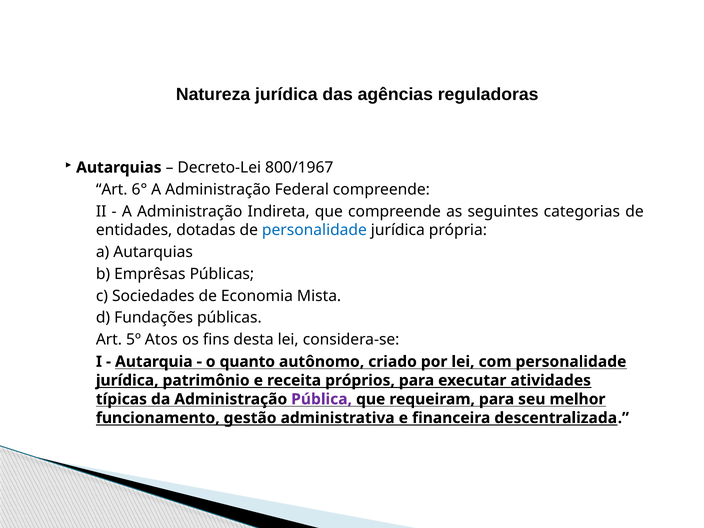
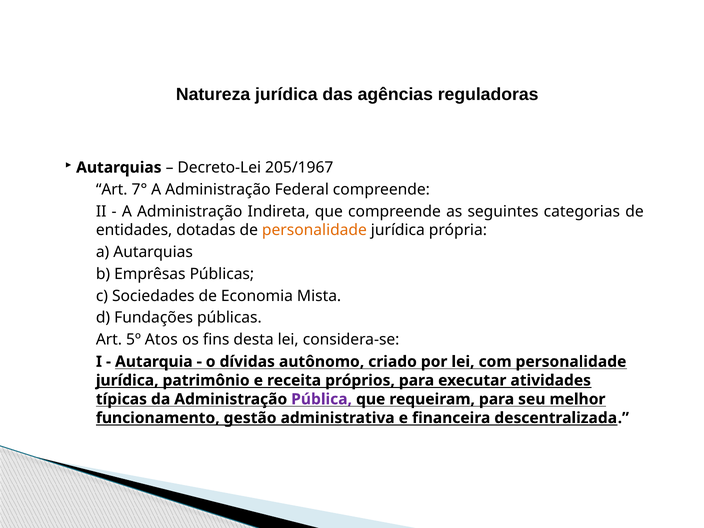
800/1967: 800/1967 -> 205/1967 (299, 168)
6°: 6° -> 7° (139, 189)
personalidade colour: blue -> orange (314, 230)
quanto: quanto -> dívidas (247, 362)
